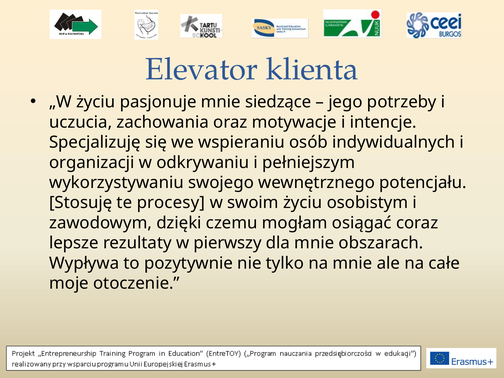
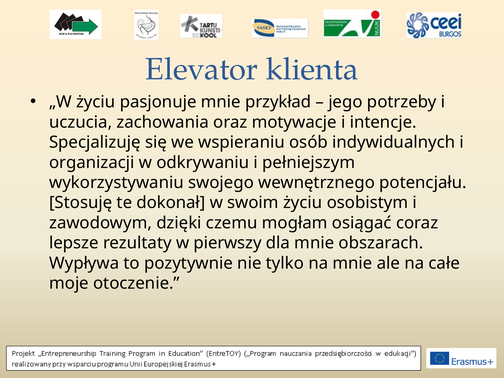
siedzące: siedzące -> przykład (278, 102)
procesy: procesy -> dokonał (171, 203)
